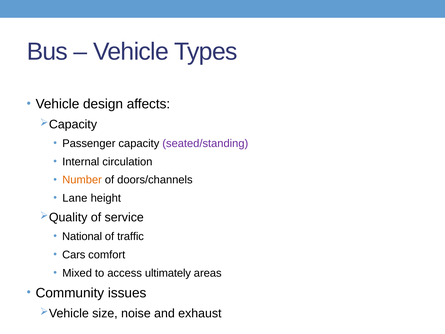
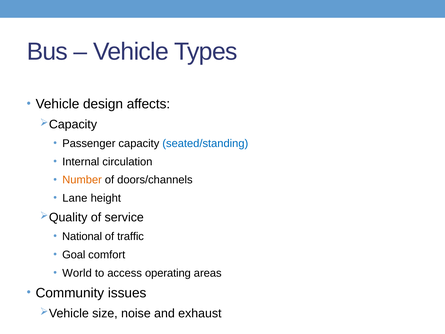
seated/standing colour: purple -> blue (205, 143)
Cars: Cars -> Goal (74, 254)
Mixed: Mixed -> World (77, 273)
ultimately: ultimately -> operating (168, 273)
